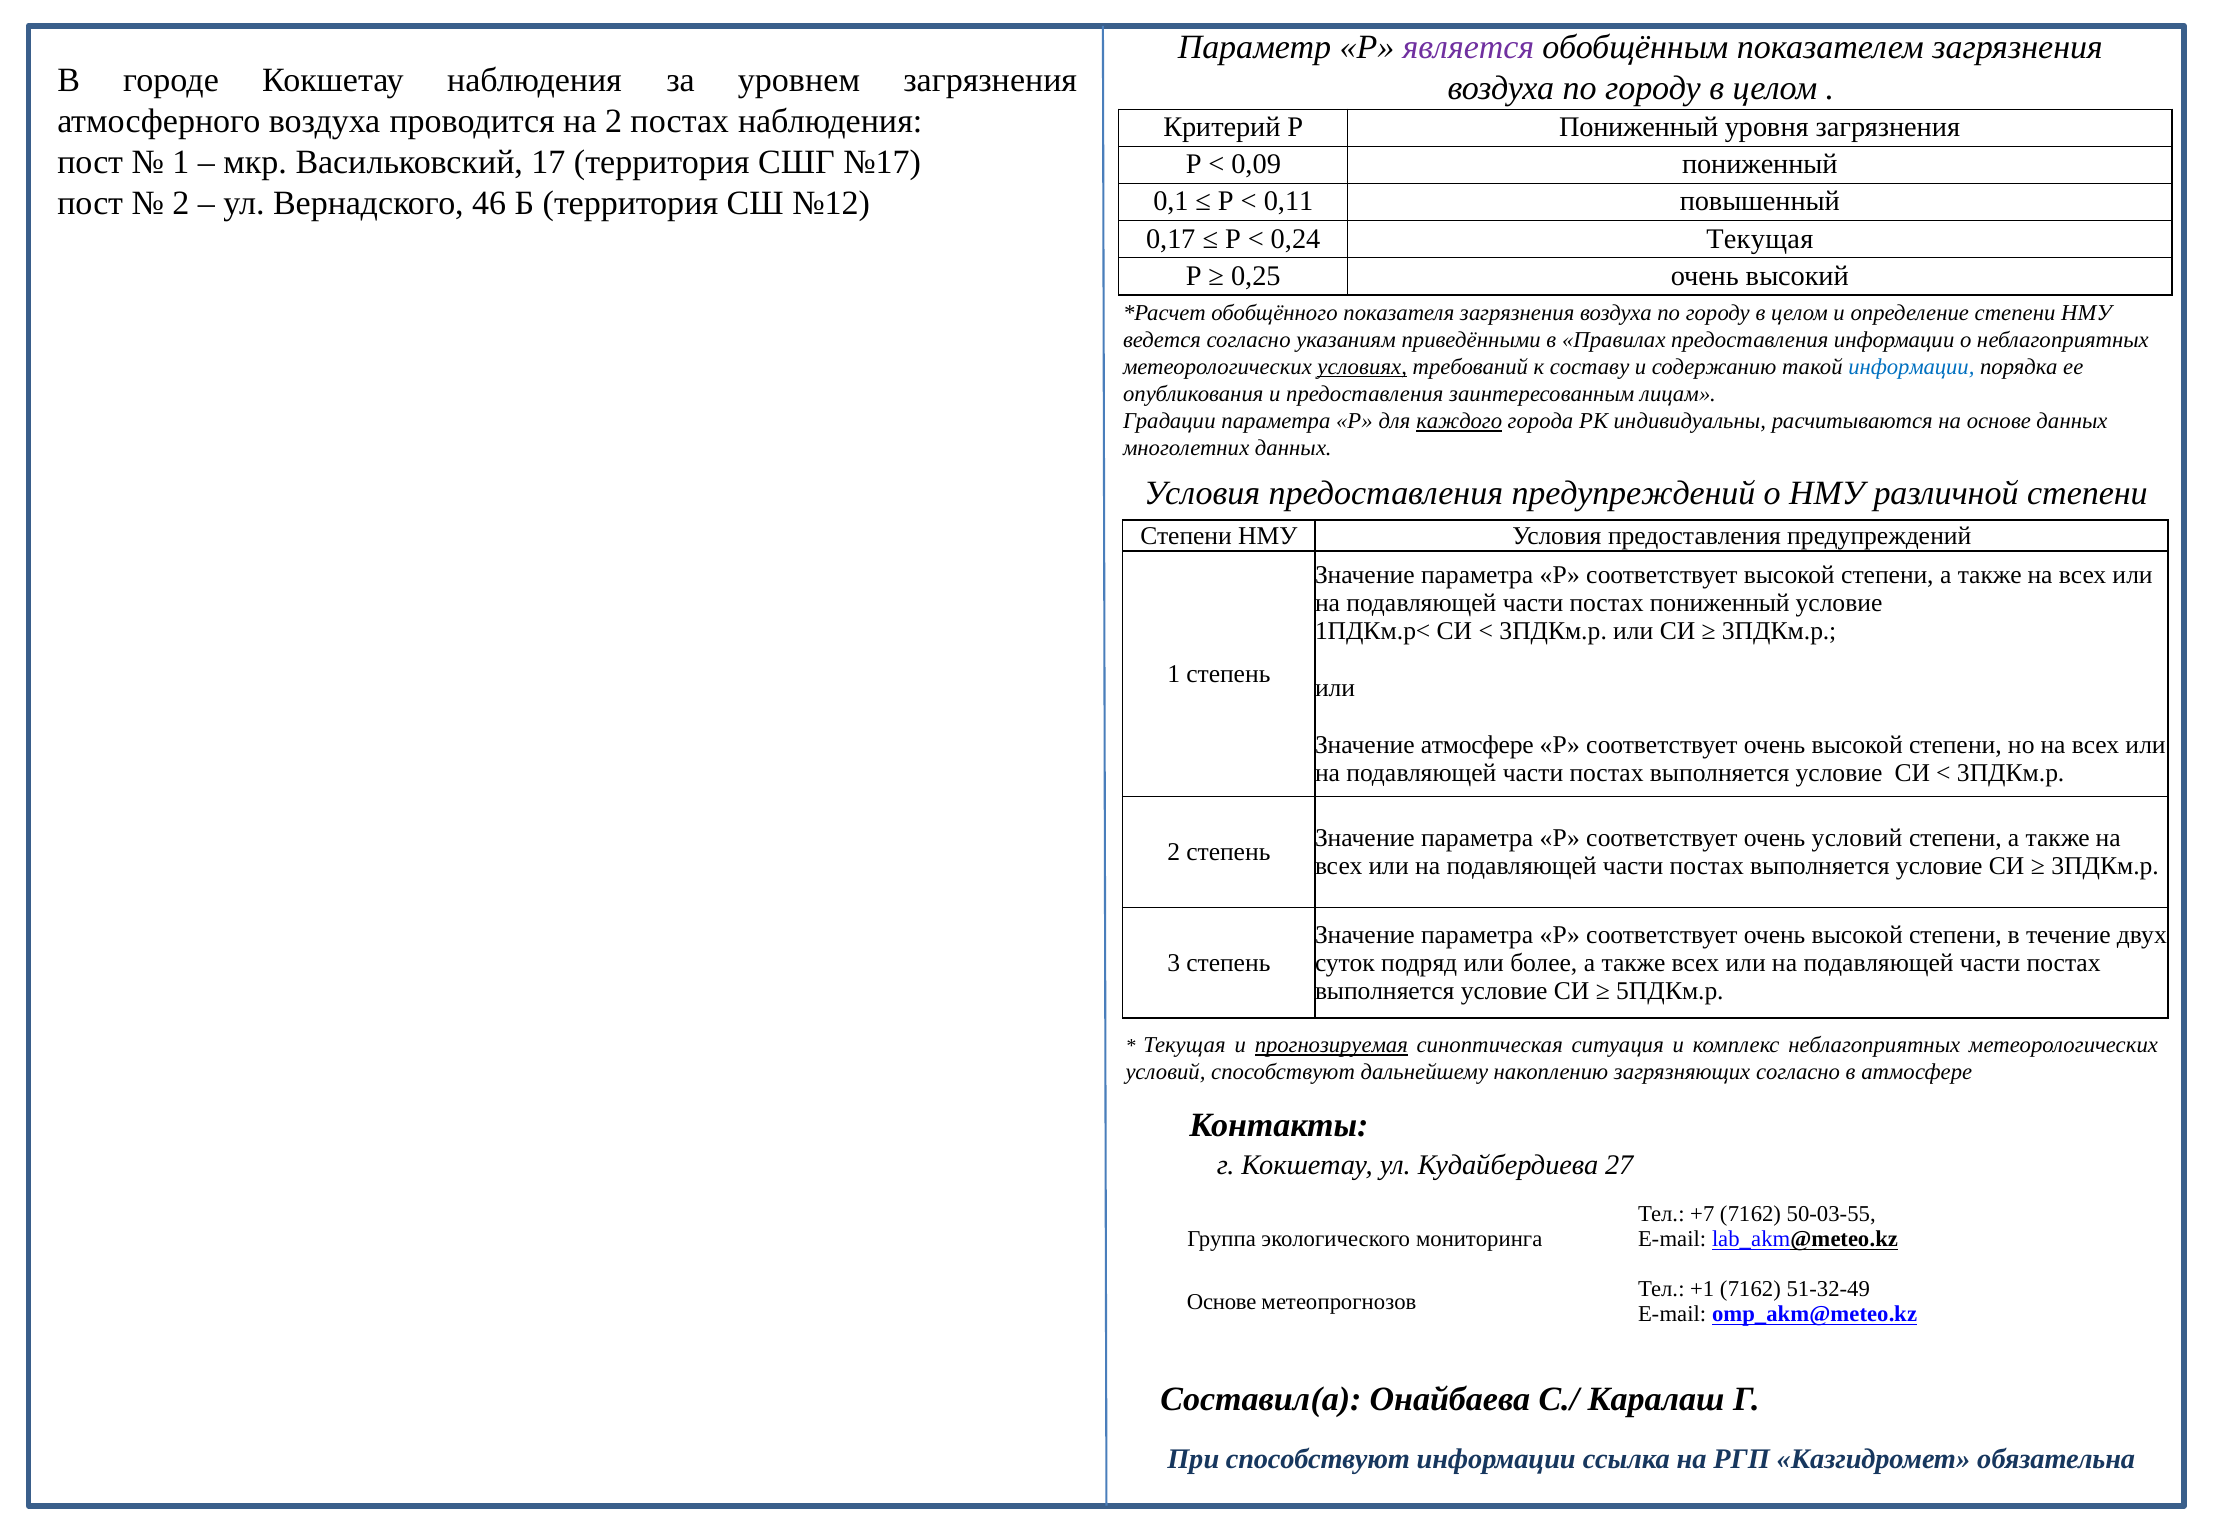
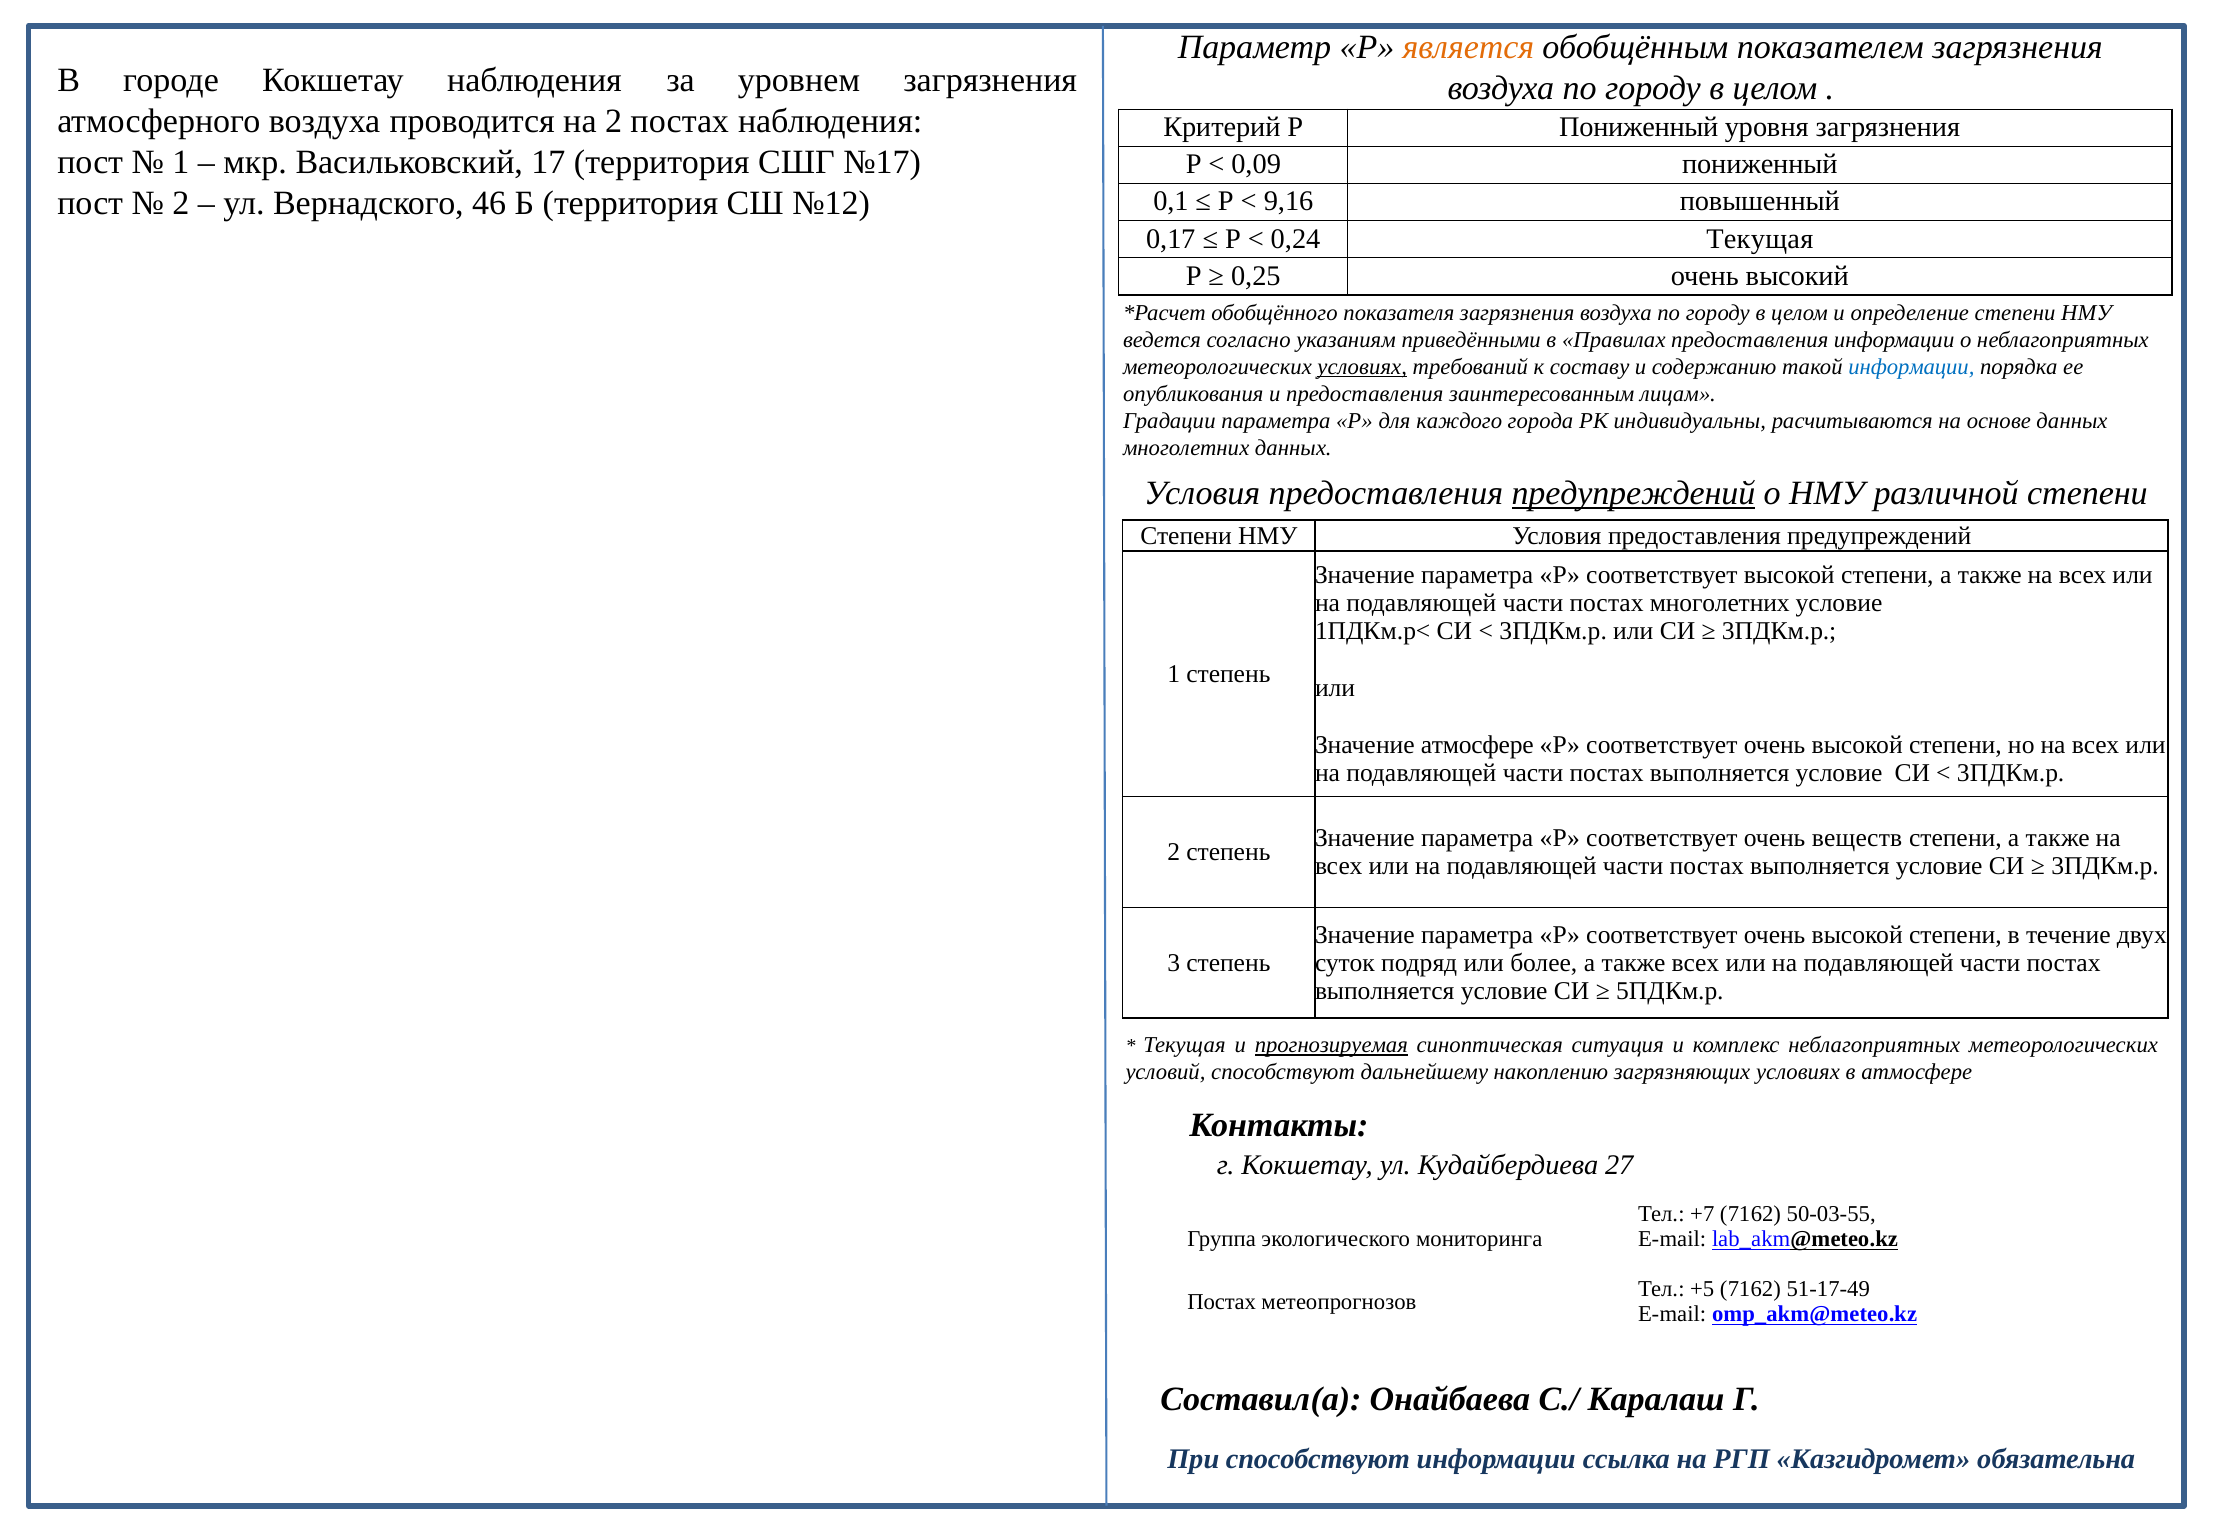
является colour: purple -> orange (1468, 48)
0,11: 0,11 -> 9,16 (1289, 201)
каждого underline: present -> none (1459, 421)
предупреждений underline: none -> present (1633, 494)
постах пониженный: пониженный -> многолетних (1720, 603)
очень условий: условий -> веществ (1857, 838)
загрязняющих согласно: согласно -> условиях (1798, 1073)
+1: +1 -> +5 (1702, 1289)
51-32-49: 51-32-49 -> 51-17-49 (1828, 1289)
Основе: Основе -> Постах (1222, 1302)
